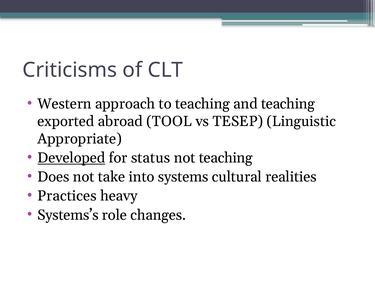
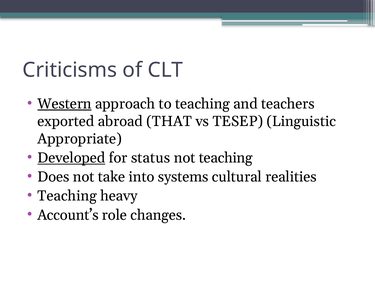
Western underline: none -> present (65, 104)
and teaching: teaching -> teachers (288, 104)
TOOL: TOOL -> THAT (169, 121)
Practices: Practices -> Teaching (67, 196)
Systems’s: Systems’s -> Account’s (68, 215)
